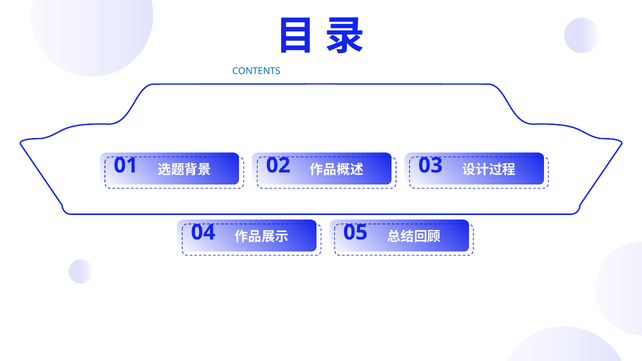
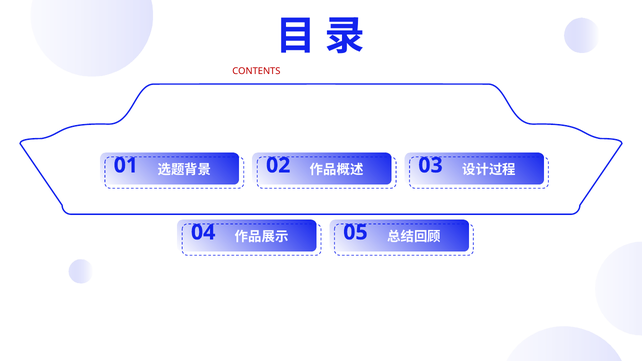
CONTENTS colour: blue -> red (256, 71)
